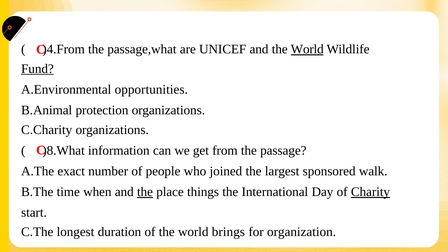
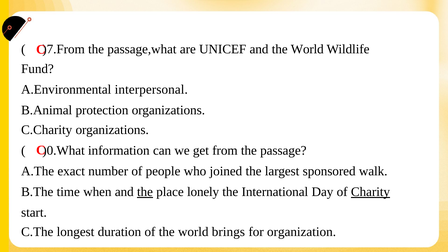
)4.From: )4.From -> )7.From (64, 49)
World underline: present -> none (307, 49)
Fund underline: present -> none (37, 69)
opportunities: opportunities -> interpersonal (151, 90)
)8.What: )8.What -> )0.What (64, 151)
things: things -> lonely (203, 192)
